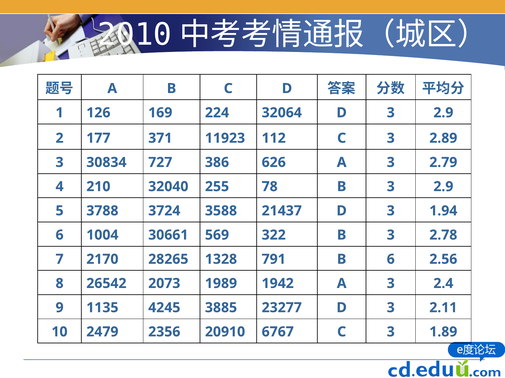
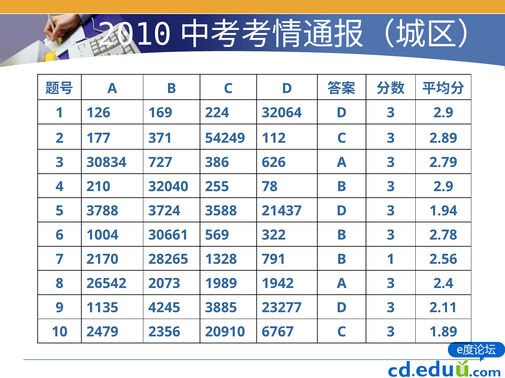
11923: 11923 -> 54249 (225, 138)
B 6: 6 -> 1 (391, 260)
